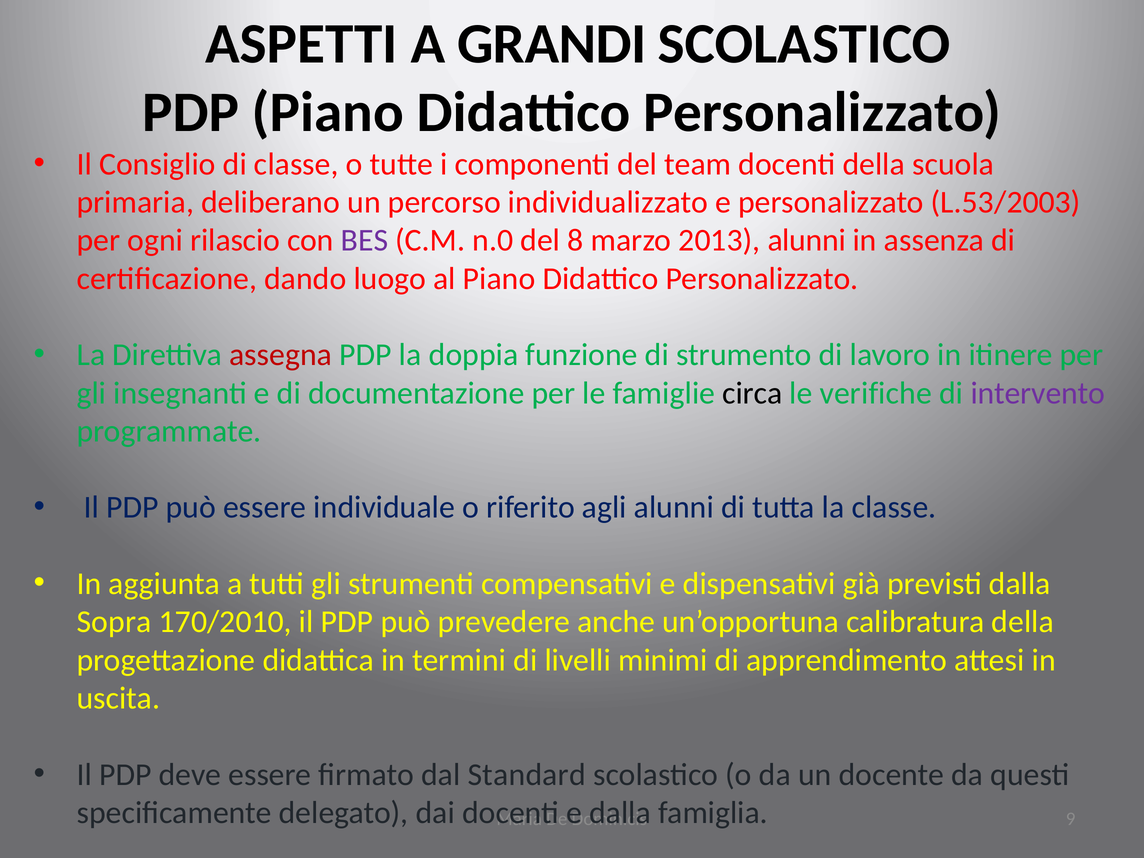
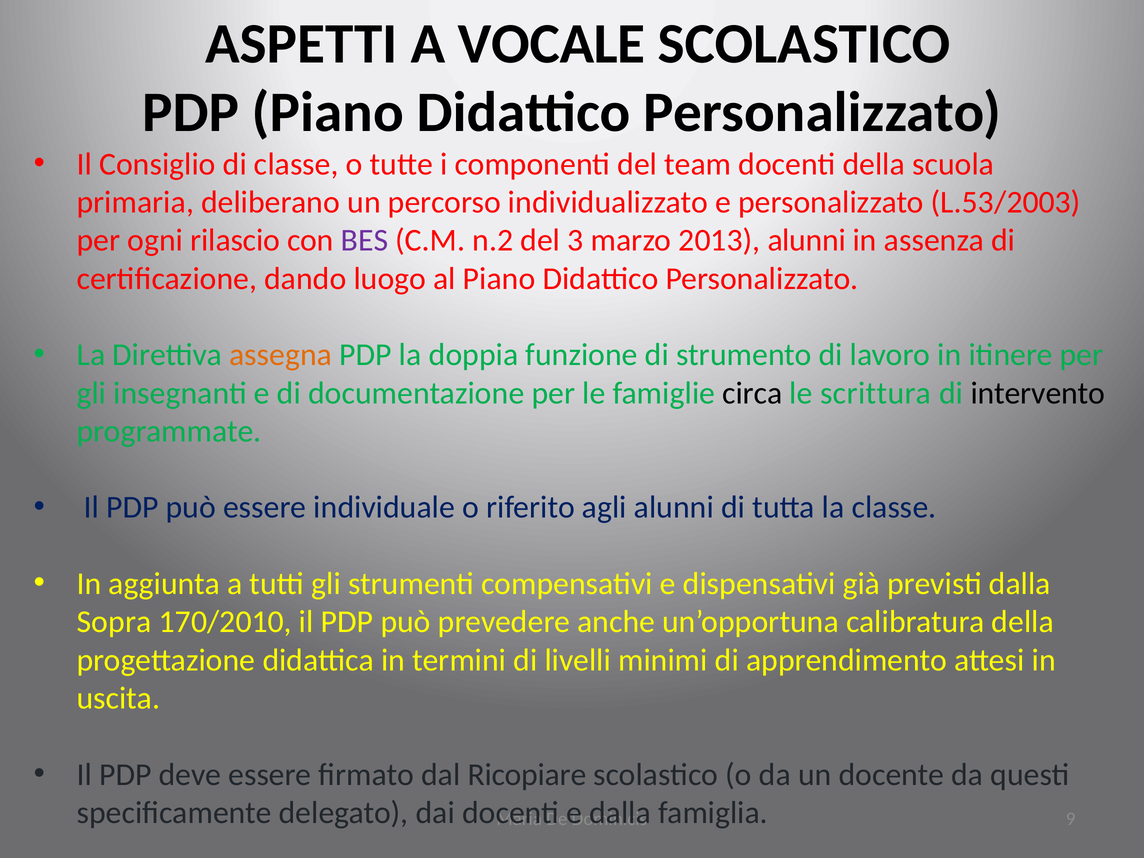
GRANDI: GRANDI -> VOCALE (552, 44)
n.0: n.0 -> n.2 (493, 240)
8: 8 -> 3 (575, 240)
assegna colour: red -> orange (281, 355)
verifiche: verifiche -> scrittura (876, 393)
intervento colour: purple -> black (1038, 393)
Standard: Standard -> Ricopiare (527, 775)
